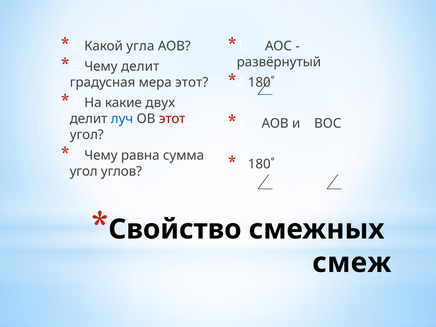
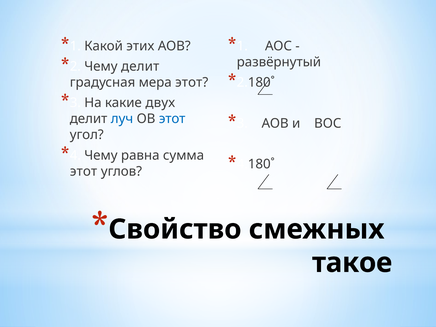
угла: угла -> этих (140, 46)
этот colour: red -> blue (172, 119)
угол: угол -> этот (84, 171)
смеж: смеж -> такое (352, 263)
